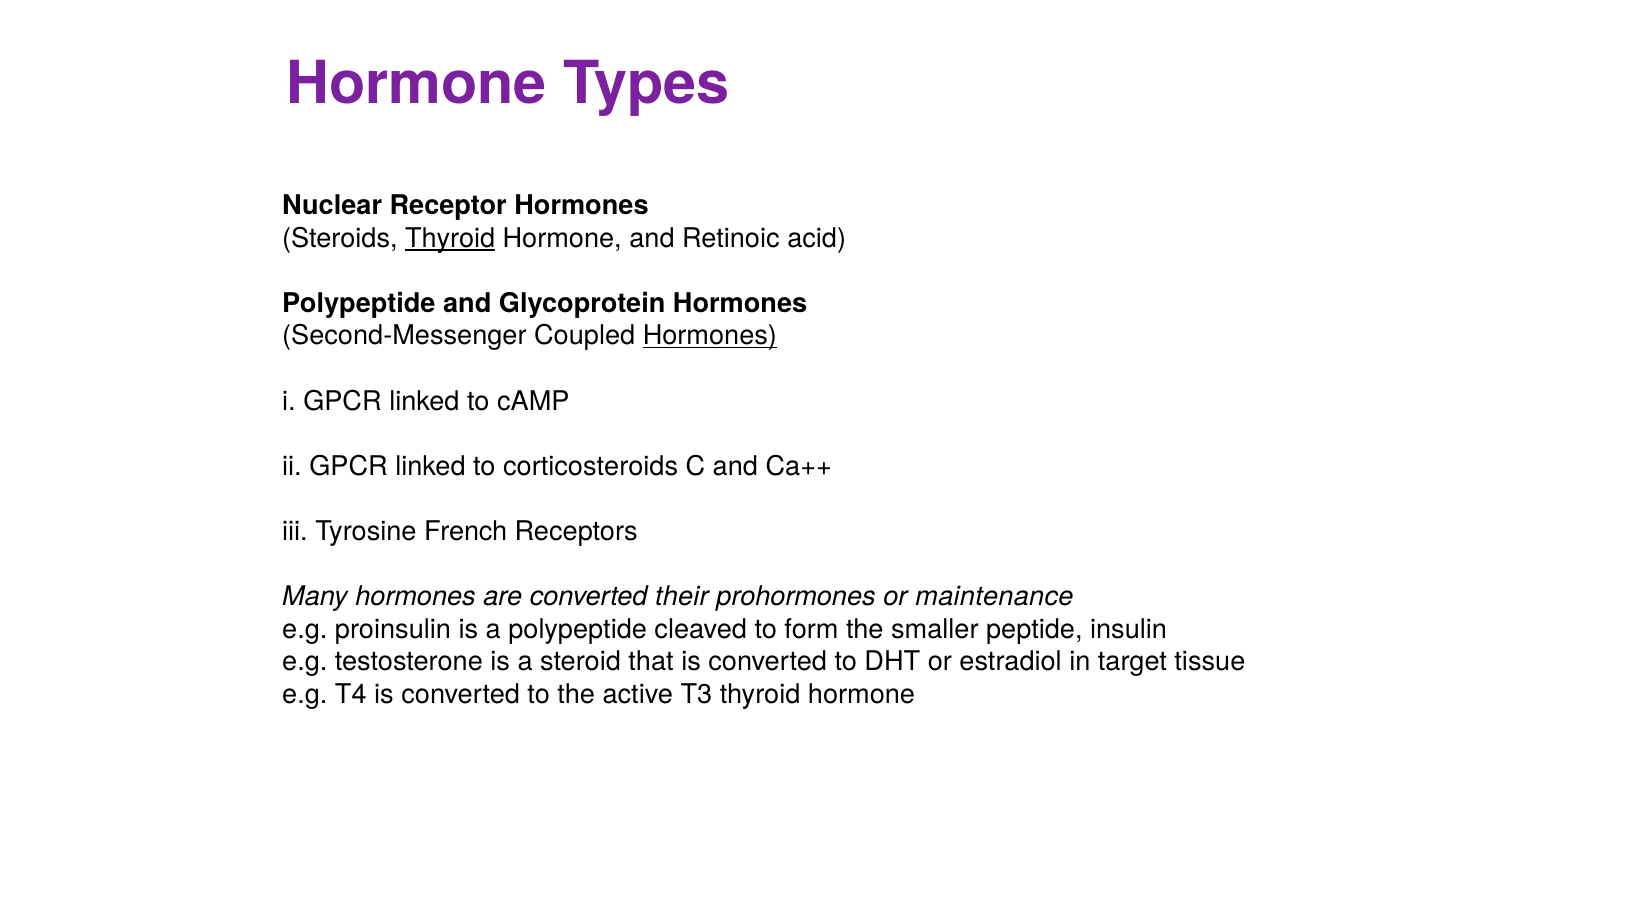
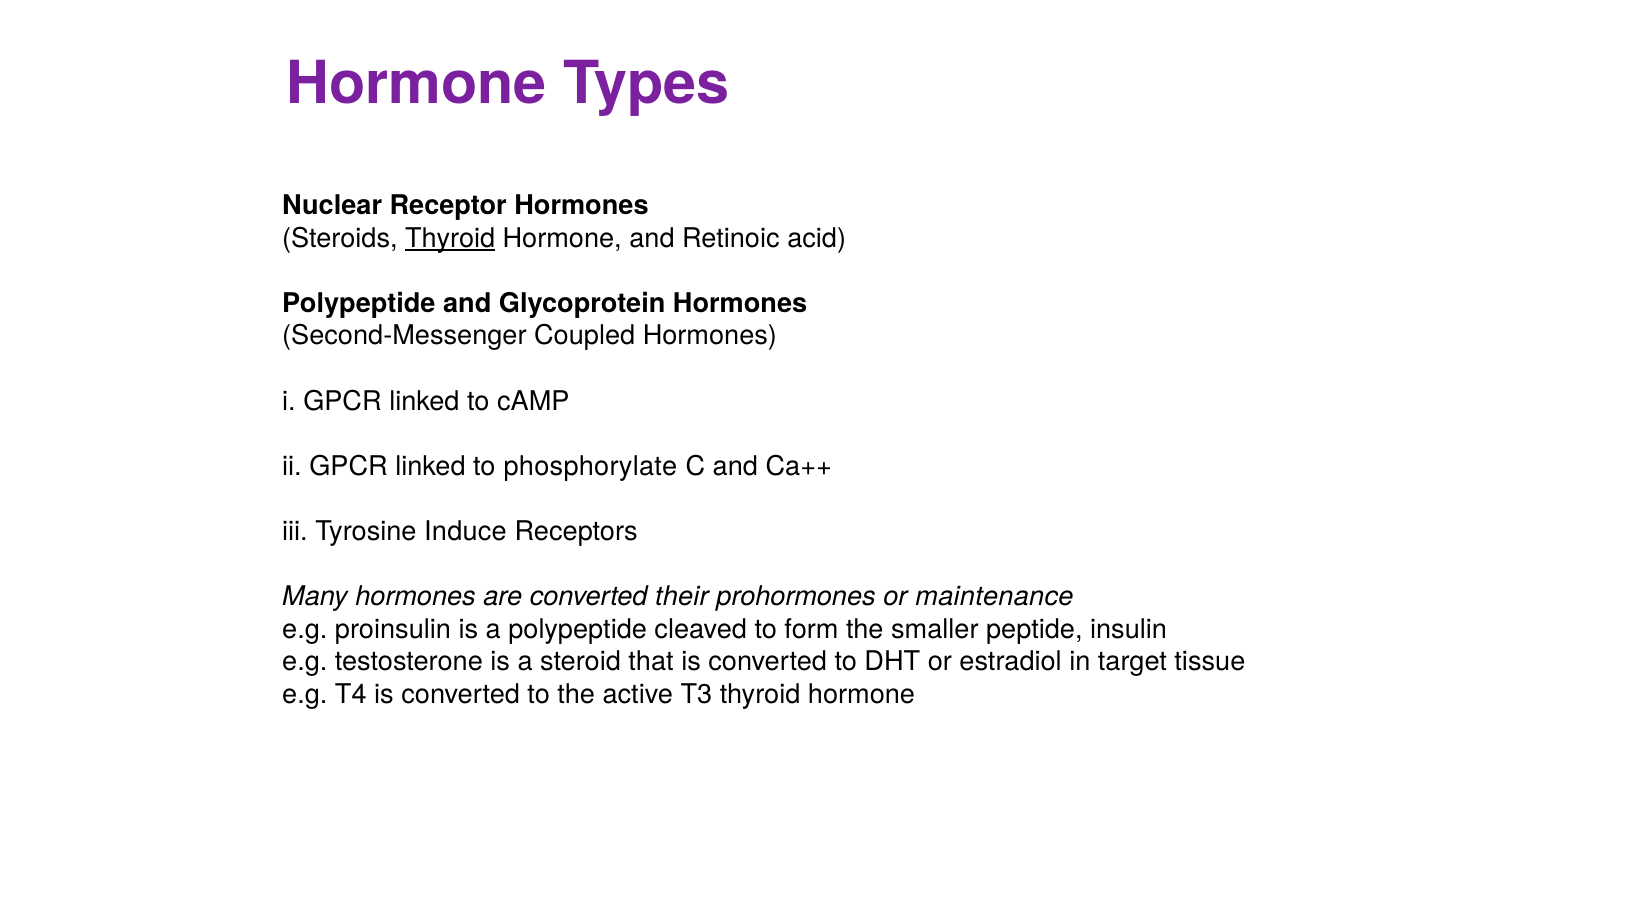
Hormones underline: present -> none (710, 336)
corticosteroids: corticosteroids -> phosphorylate (590, 466)
French: French -> Induce (465, 531)
